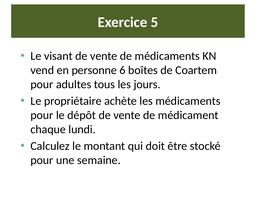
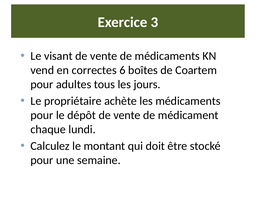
5: 5 -> 3 (154, 22)
personne: personne -> correctes (94, 70)
